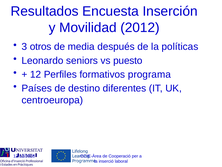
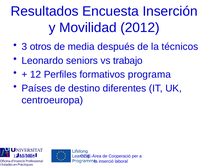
políticas: políticas -> técnicos (180, 47)
puesto: puesto -> trabajo (128, 60)
